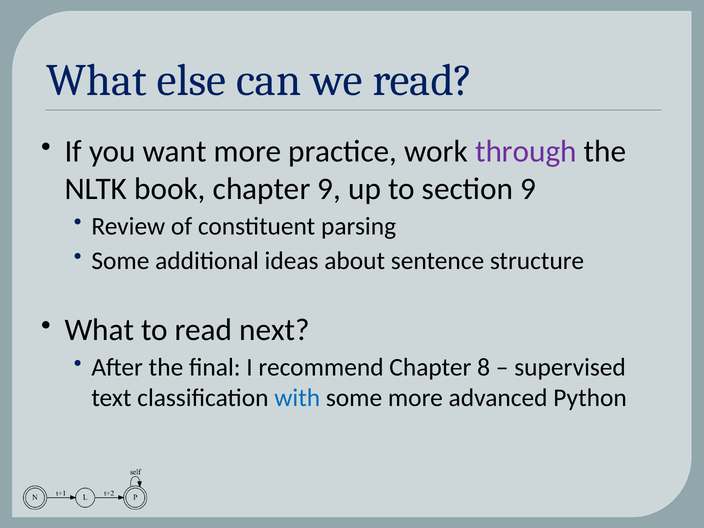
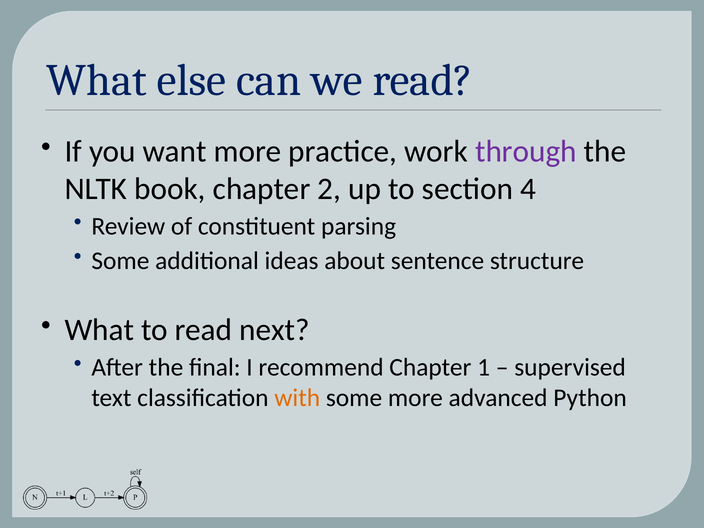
chapter 9: 9 -> 2 (329, 189)
section 9: 9 -> 4 (528, 189)
8: 8 -> 1 (484, 367)
with colour: blue -> orange (297, 398)
